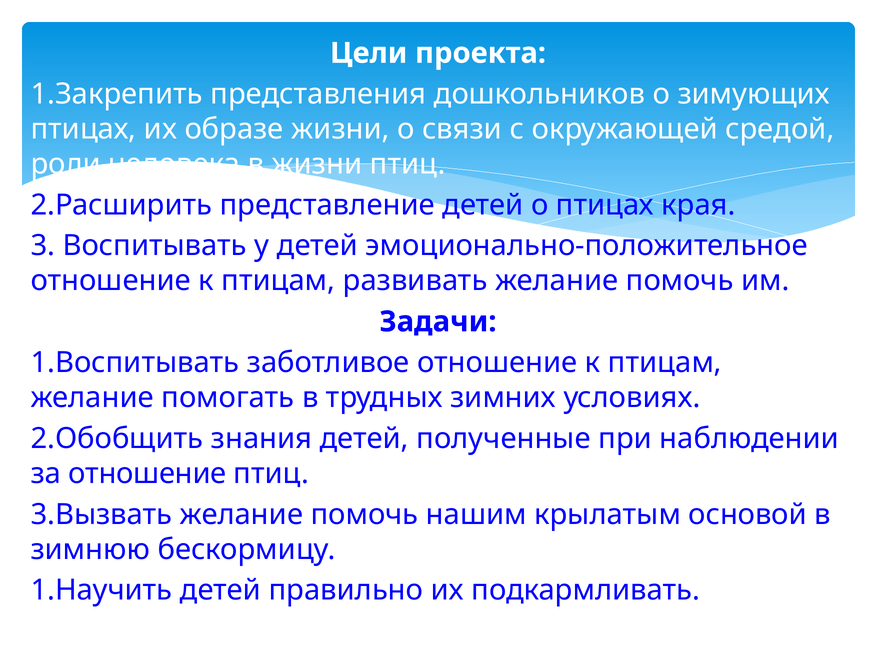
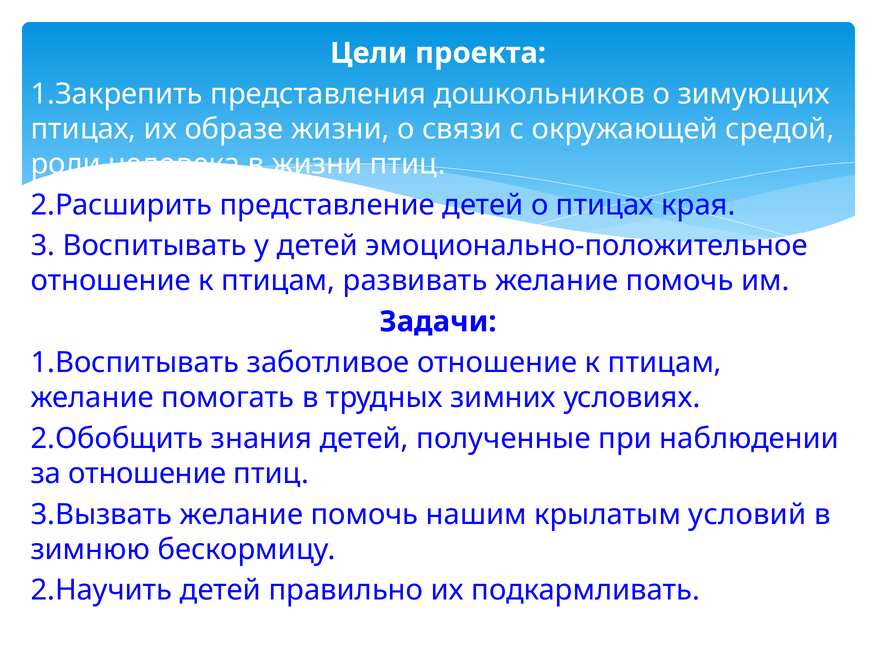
основой: основой -> условий (747, 514)
1.Научить: 1.Научить -> 2.Научить (102, 590)
